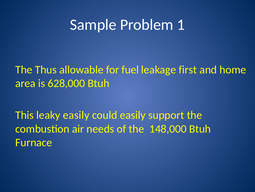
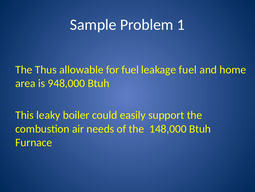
leakage first: first -> fuel (188, 69)
628,000: 628,000 -> 948,000 (66, 83)
leaky easily: easily -> boiler (76, 115)
